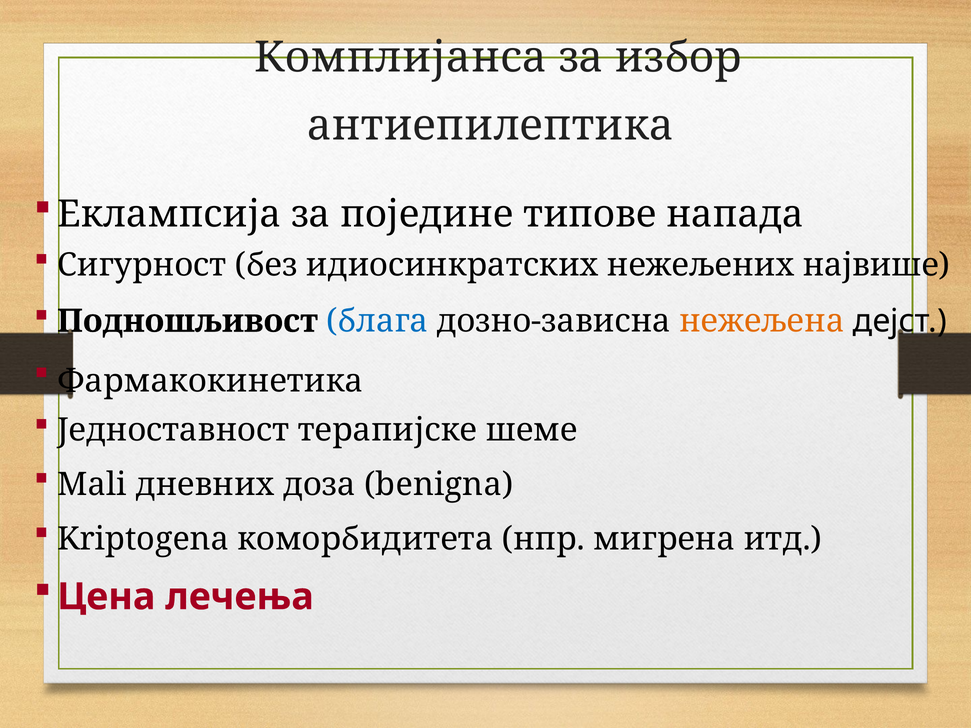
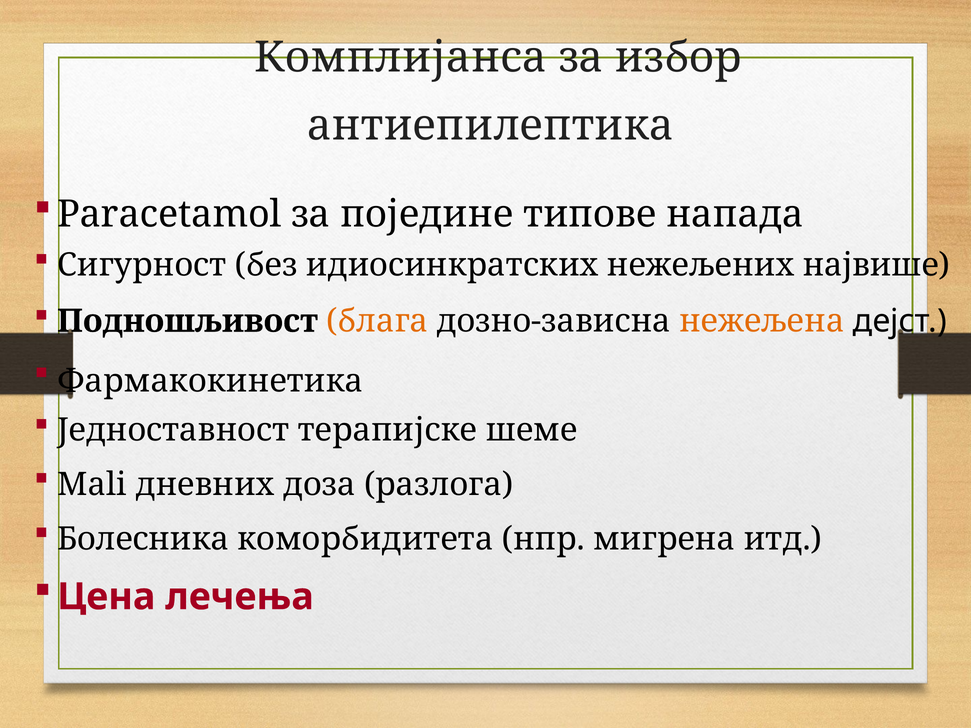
Еклампсија: Еклампсија -> Paracetamol (169, 214)
блага colour: blue -> orange (377, 321)
benigna: benigna -> разлога (439, 485)
Kriptogena: Kriptogena -> Болесника (143, 539)
